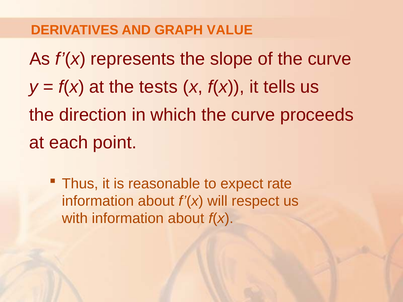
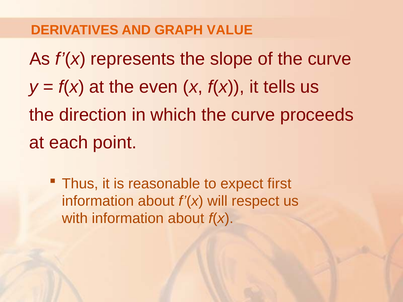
tests: tests -> even (159, 87)
rate: rate -> first (279, 184)
